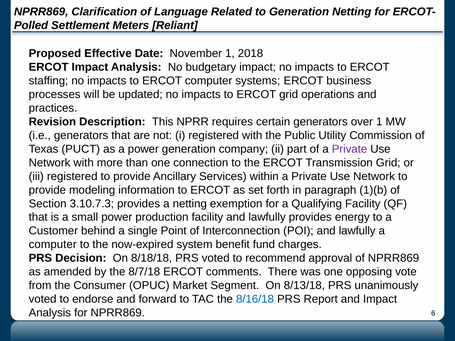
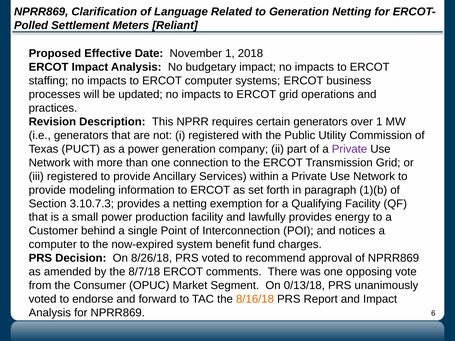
POI and lawfully: lawfully -> notices (357, 231)
8/18/18: 8/18/18 -> 8/26/18 (152, 258)
8/13/18: 8/13/18 -> 0/13/18 (304, 286)
8/16/18 colour: blue -> orange (255, 299)
